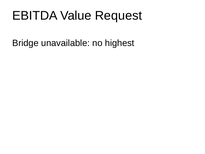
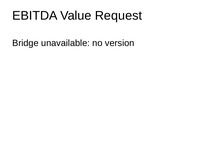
highest: highest -> version (120, 43)
